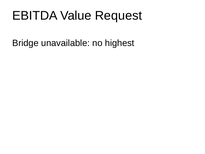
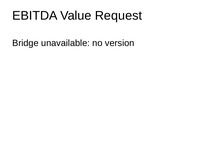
highest: highest -> version (120, 43)
